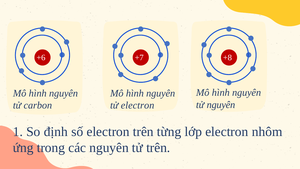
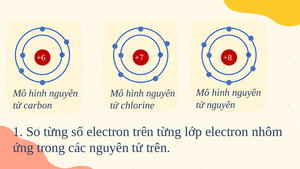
tử electron: electron -> chlorine (138, 105)
So định: định -> từng (56, 132)
